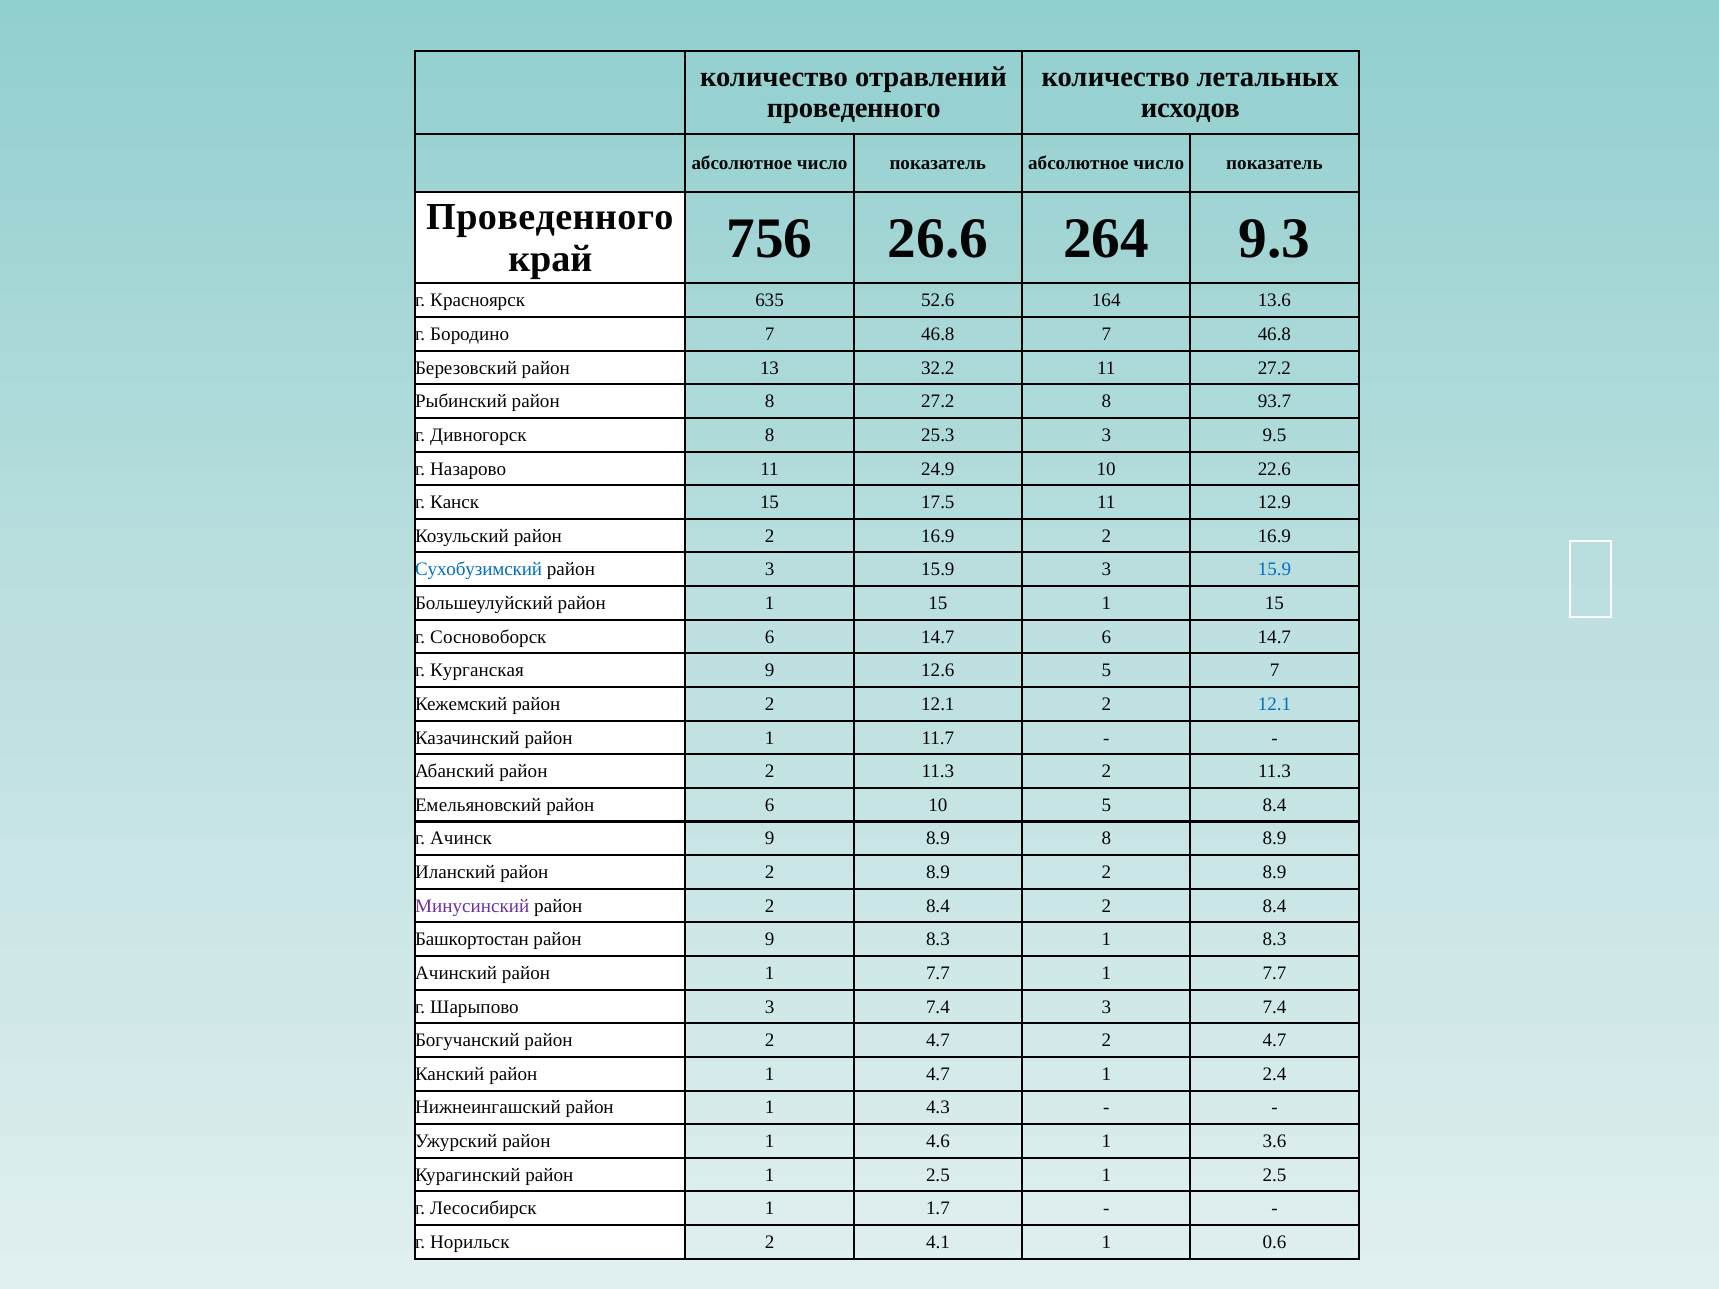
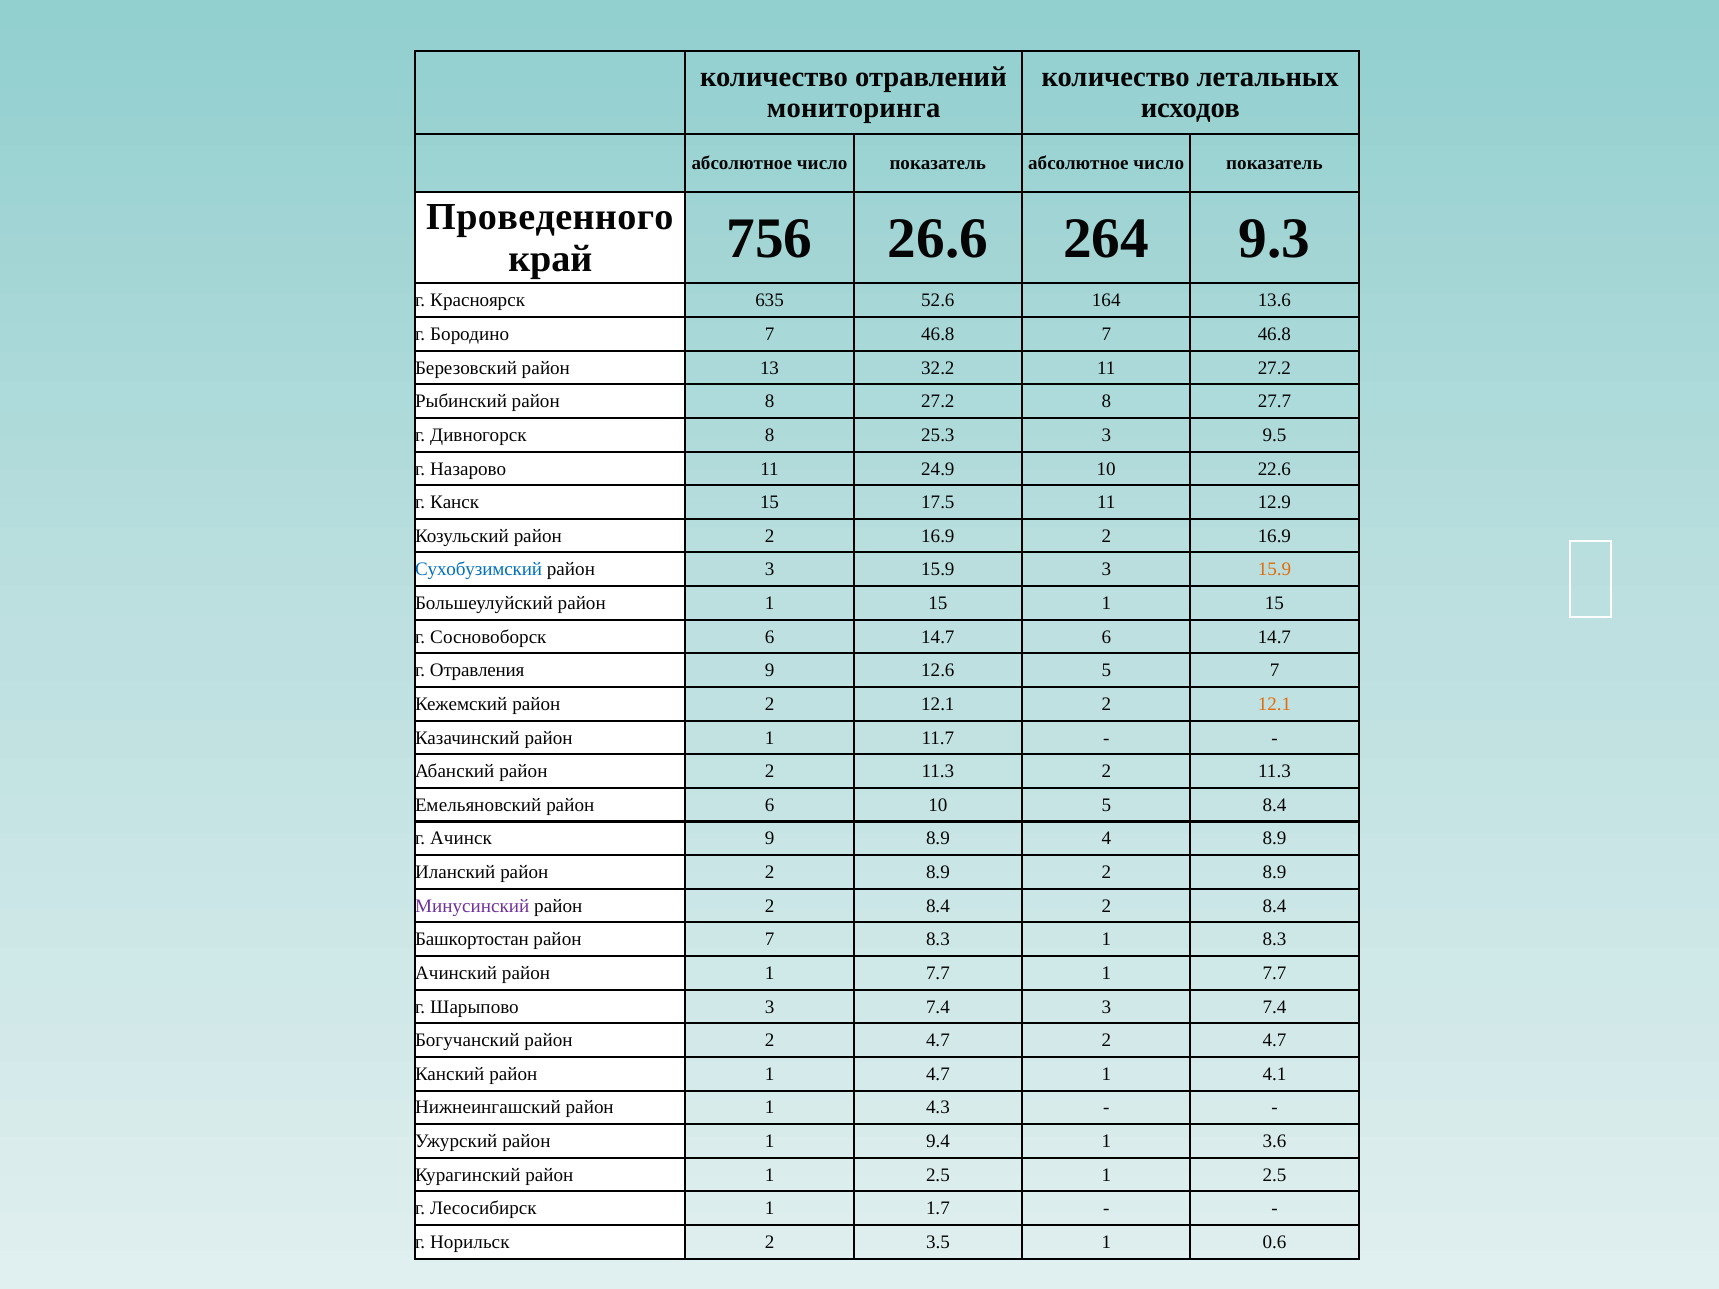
проведенного: проведенного -> мониторинга (854, 109)
93.7: 93.7 -> 27.7 (1274, 402)
15.9 colour: blue -> orange (1274, 570)
Курганская: Курганская -> Отравления (477, 671)
12.1 colour: blue -> orange (1274, 704)
8.9 8: 8 -> 4 (1106, 839)
район 9: 9 -> 7 (770, 940)
2.4: 2.4 -> 4.1 (1275, 1074)
4.6: 4.6 -> 9.4 (938, 1142)
4.1: 4.1 -> 3.5 (938, 1242)
